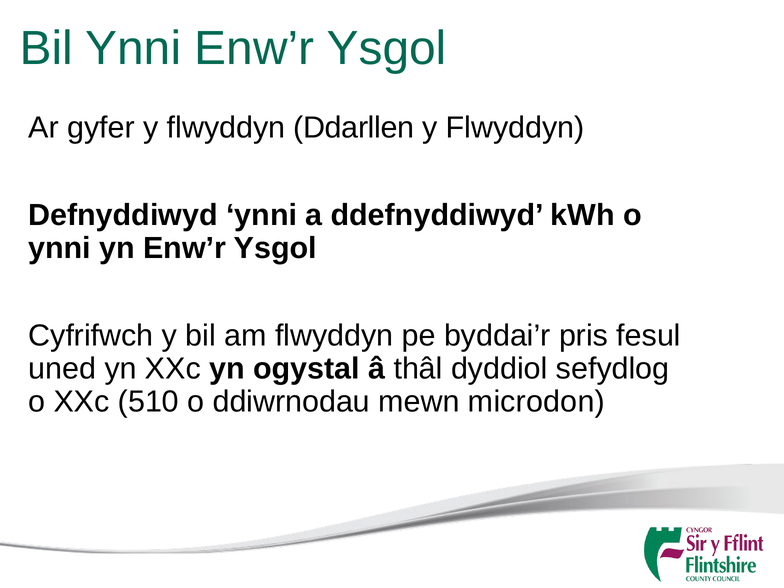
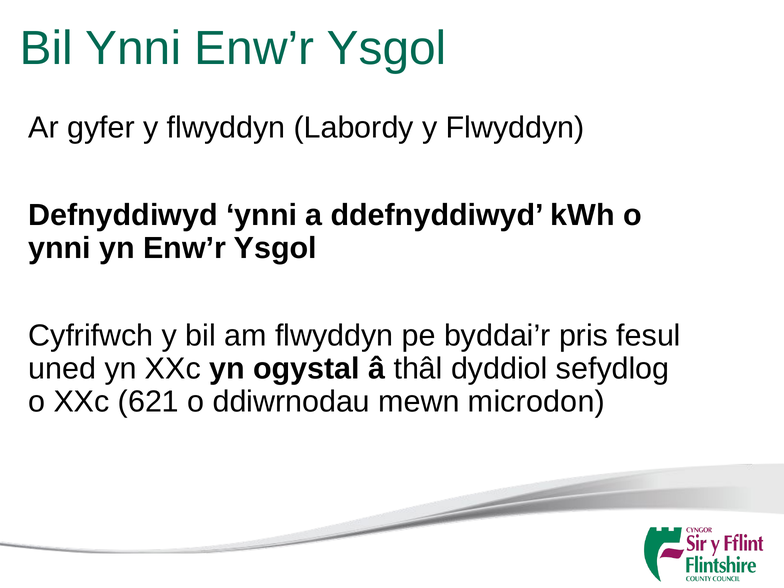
Ddarllen: Ddarllen -> Labordy (354, 128)
510: 510 -> 621 (148, 402)
